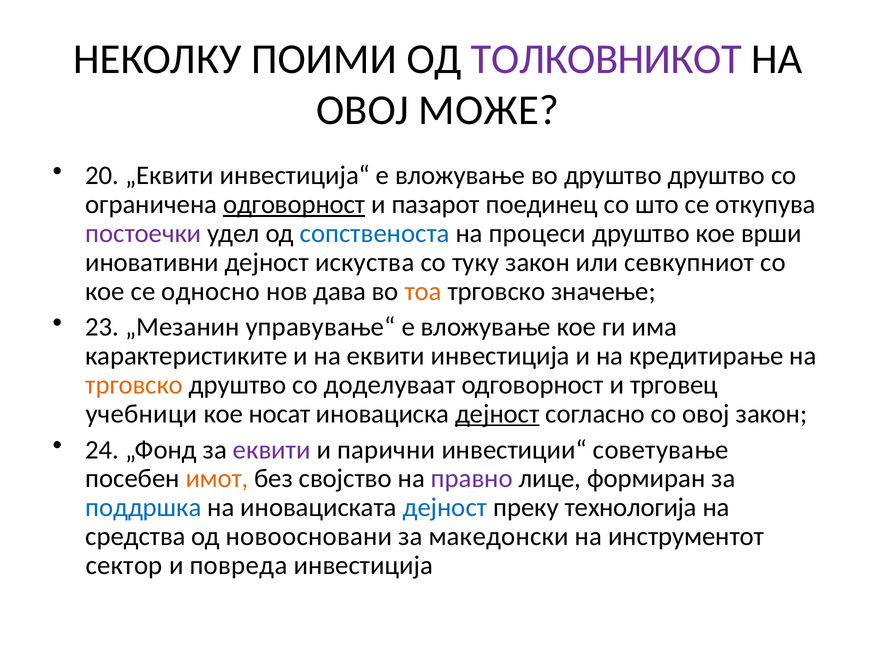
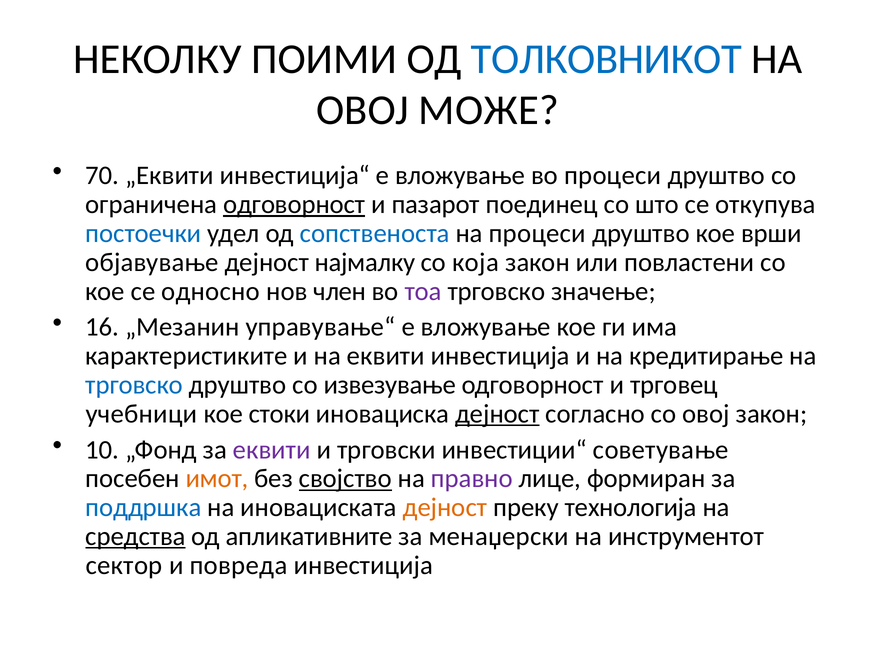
ТОЛКОВНИКОТ colour: purple -> blue (606, 59)
20: 20 -> 70 (102, 176)
во друштво: друштво -> процеси (613, 176)
постоечки colour: purple -> blue (143, 233)
иновативни: иновативни -> објавување (152, 262)
искуства: искуства -> најмалку (365, 262)
туку: туку -> која (476, 262)
севкупниот: севкупниот -> повластени (689, 262)
дава: дава -> член (340, 291)
тоа colour: orange -> purple (423, 291)
23: 23 -> 16 (102, 327)
трговско colour: orange -> blue (134, 385)
доделуваат: доделуваат -> извезување (390, 385)
носат: носат -> стоки (280, 414)
24: 24 -> 10 (102, 450)
парични: парични -> трговски (386, 450)
својство underline: none -> present (345, 479)
дејност colour: blue -> orange (445, 508)
средства underline: none -> present (136, 536)
новоосновани: новоосновани -> апликативните (309, 536)
македонски: македонски -> менаџерски (499, 536)
